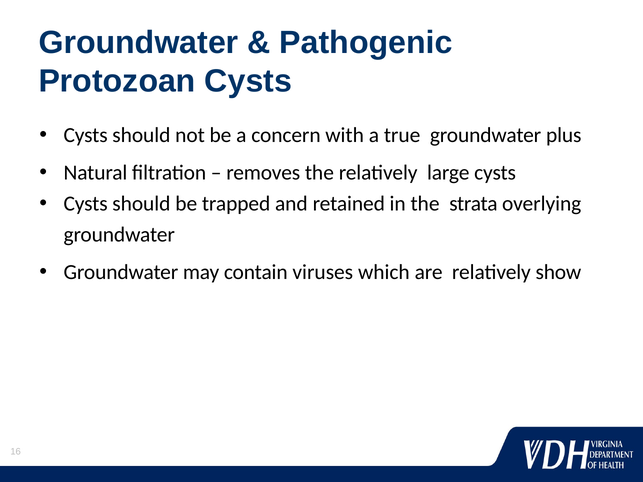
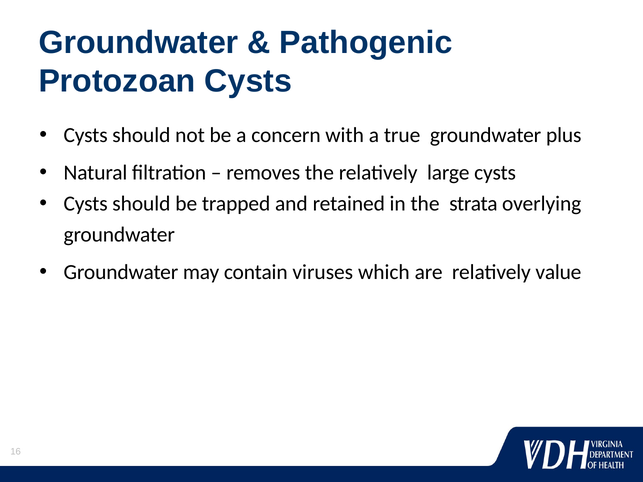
show: show -> value (558, 273)
